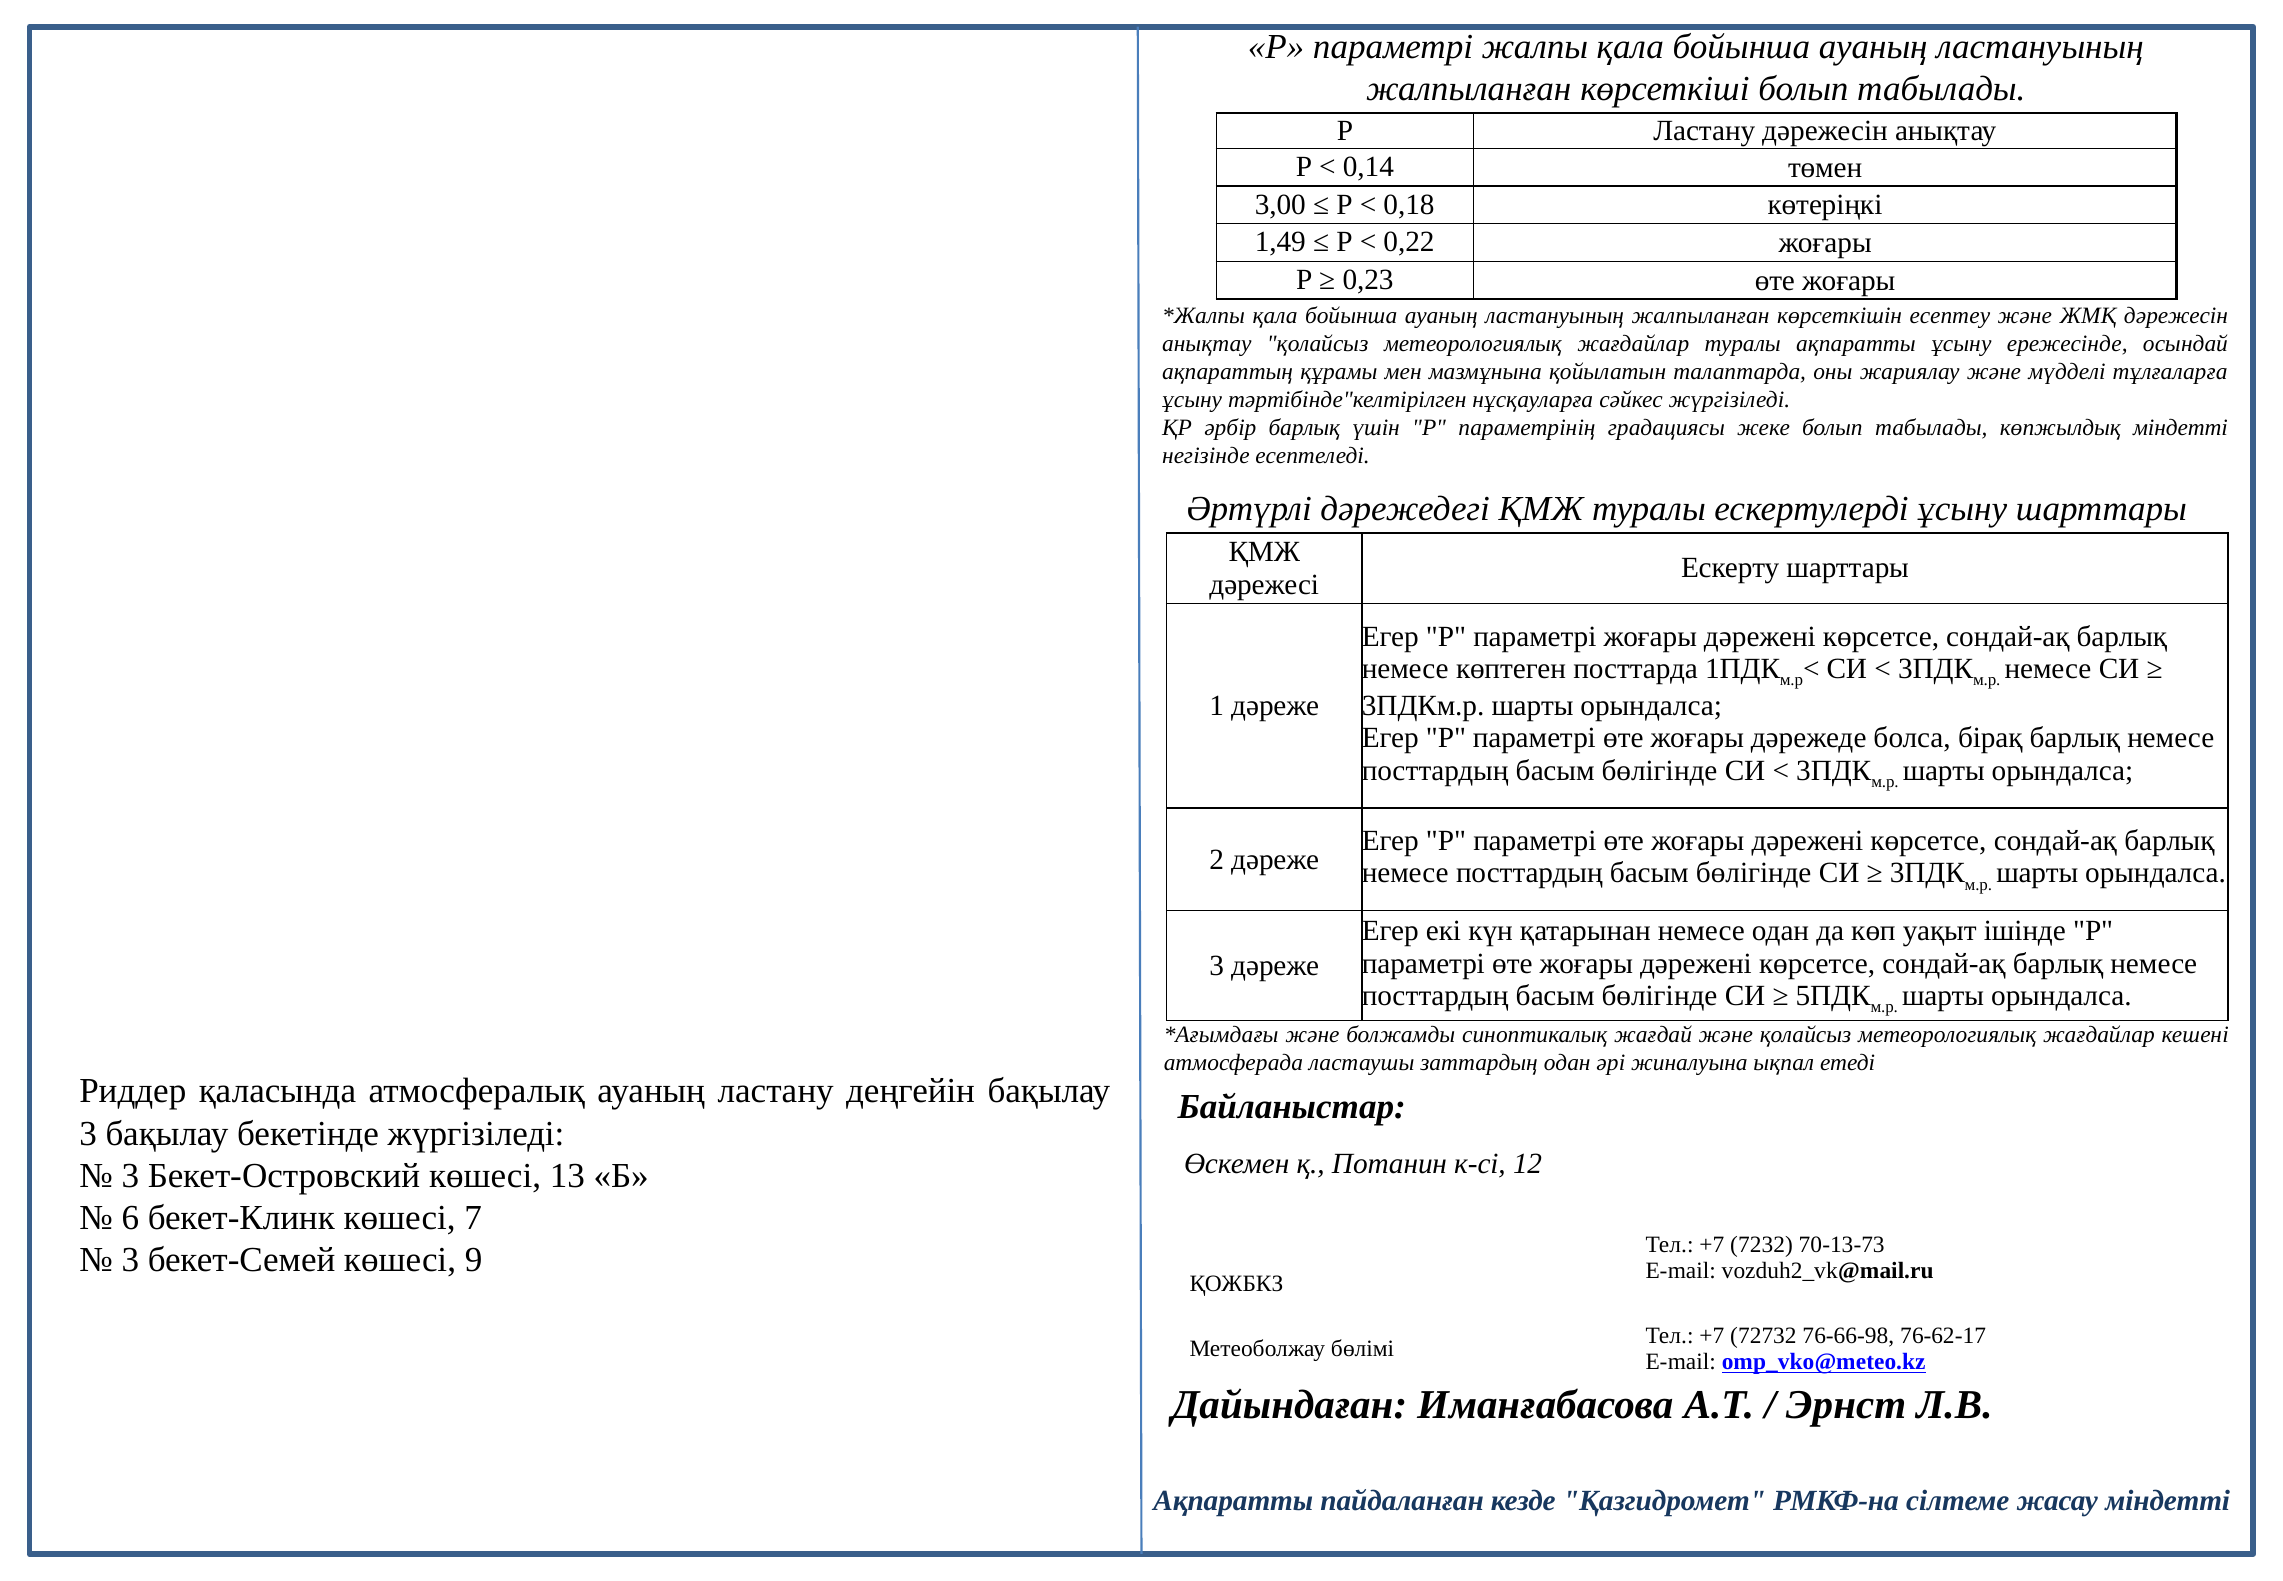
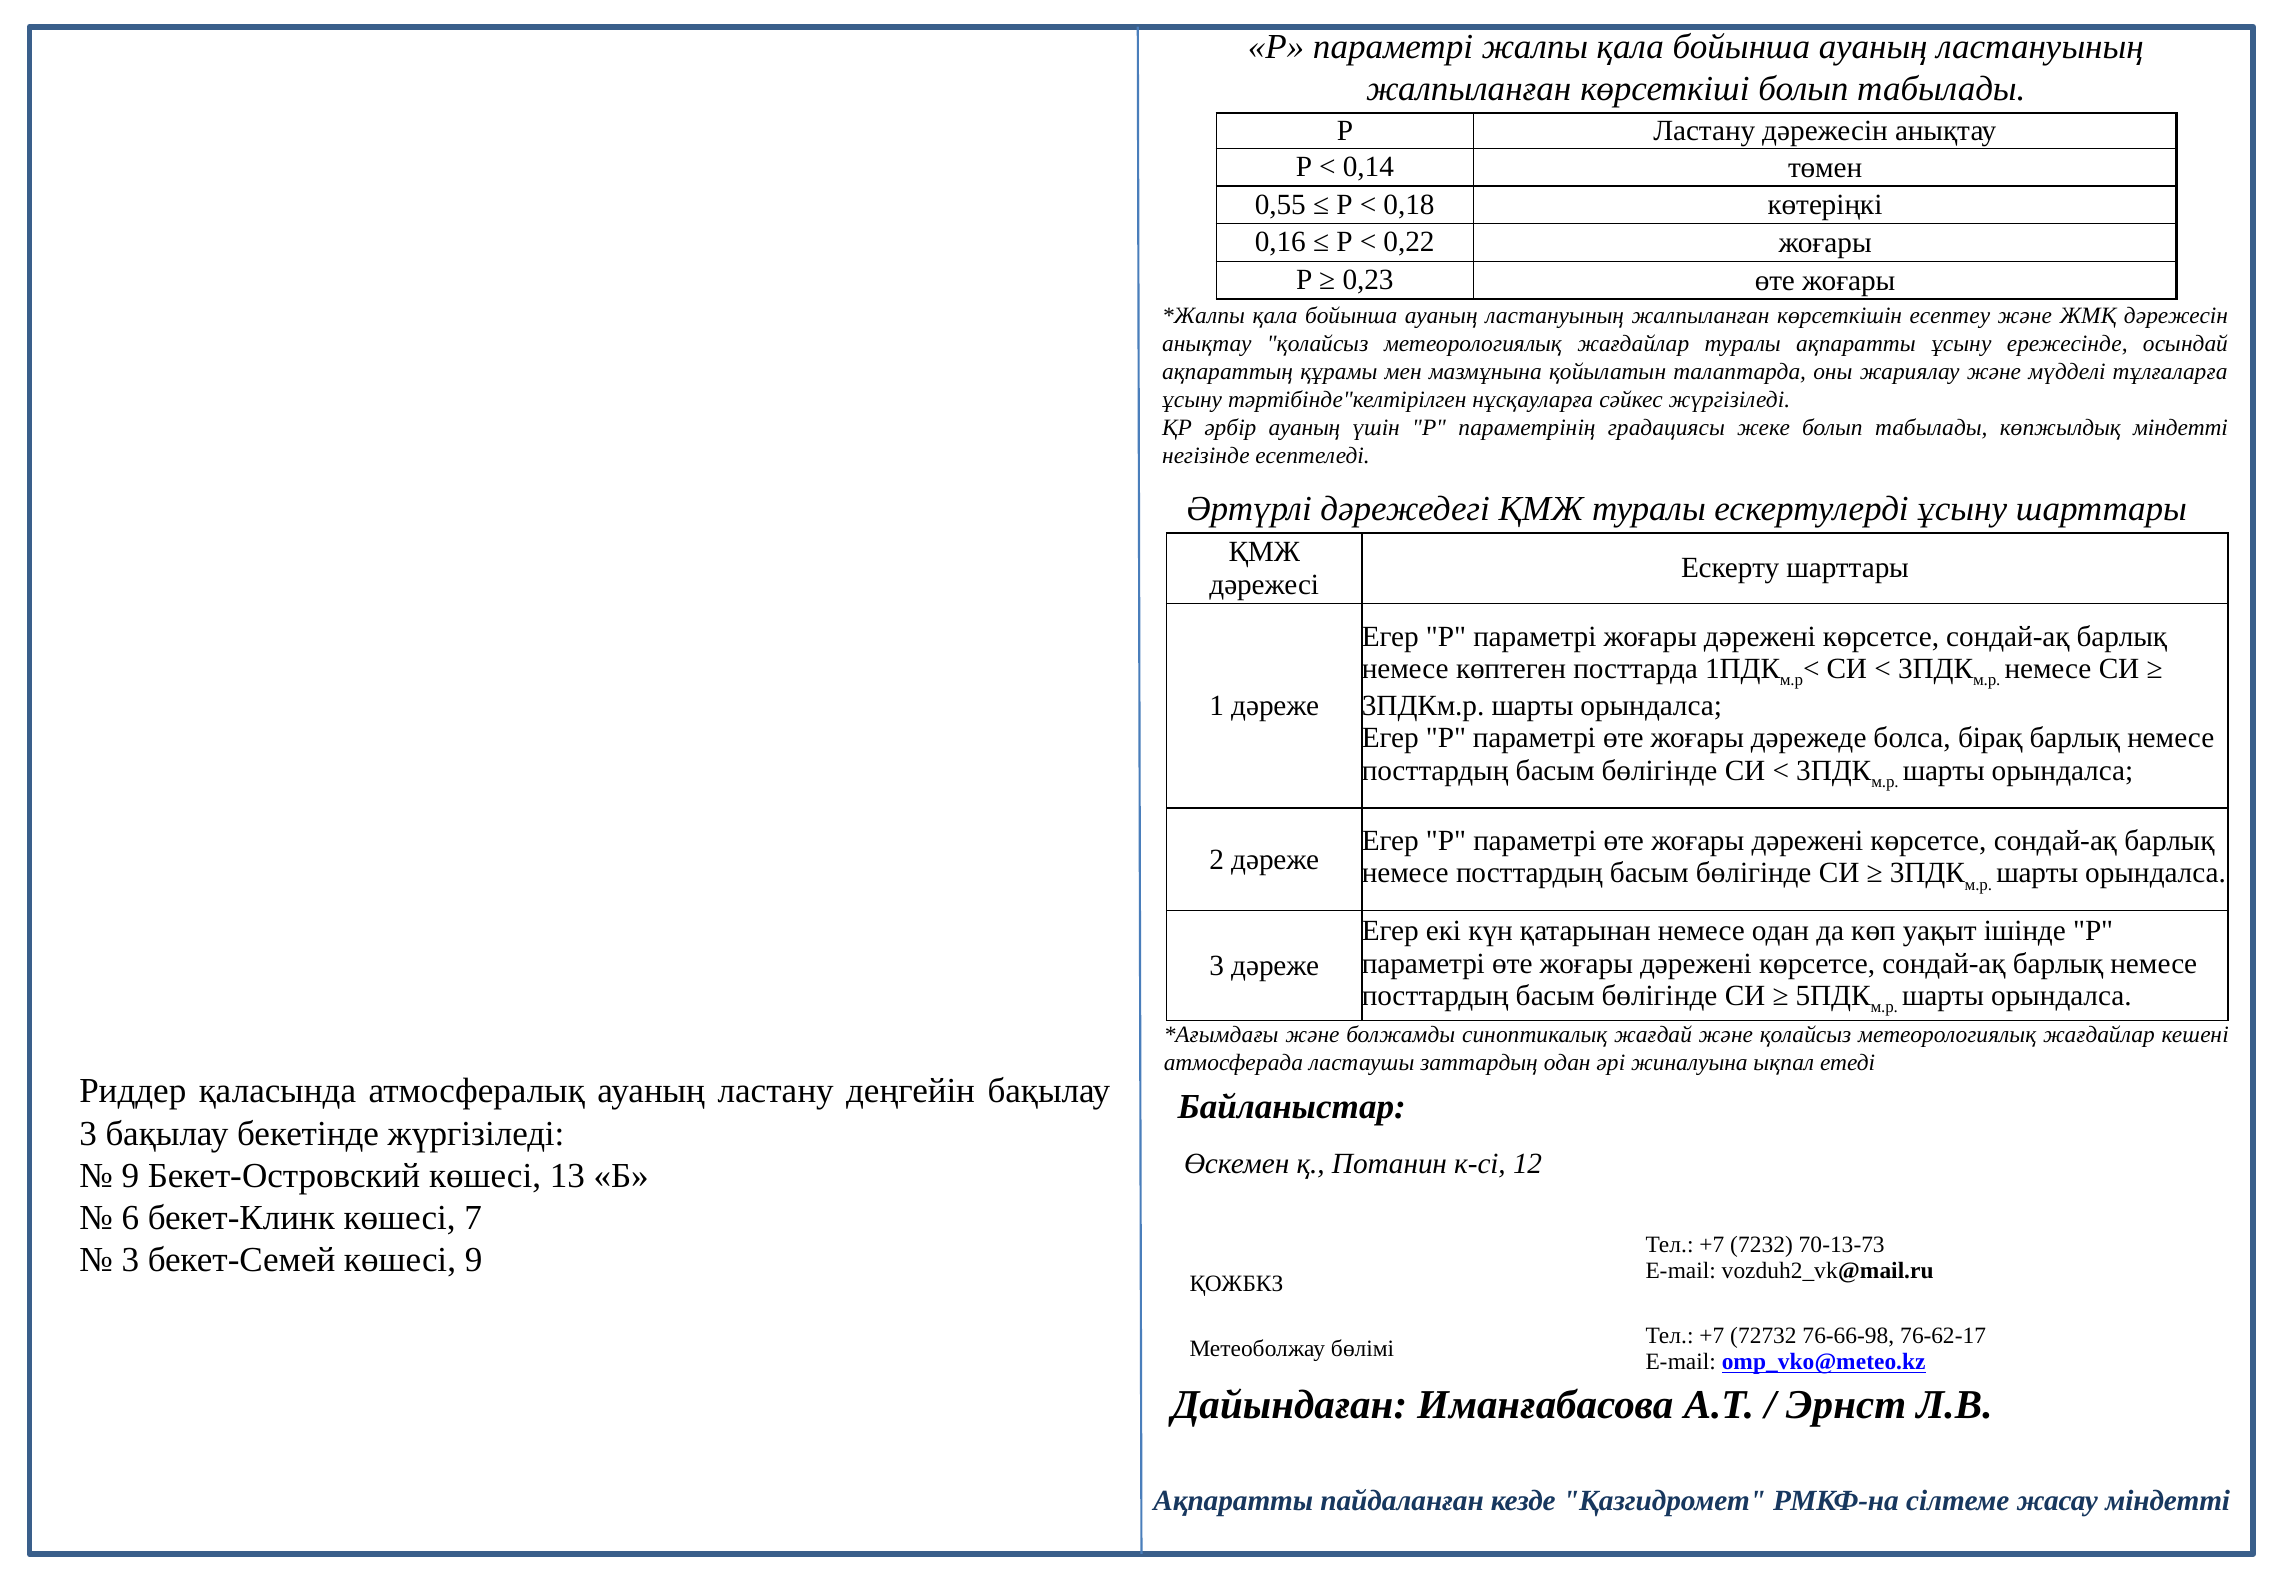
3,00: 3,00 -> 0,55 (1280, 205)
1,49: 1,49 -> 0,16 (1280, 242)
әрбір барлық: барлық -> ауаның (1304, 427)
3: 3 -> 9 (130, 1175)
